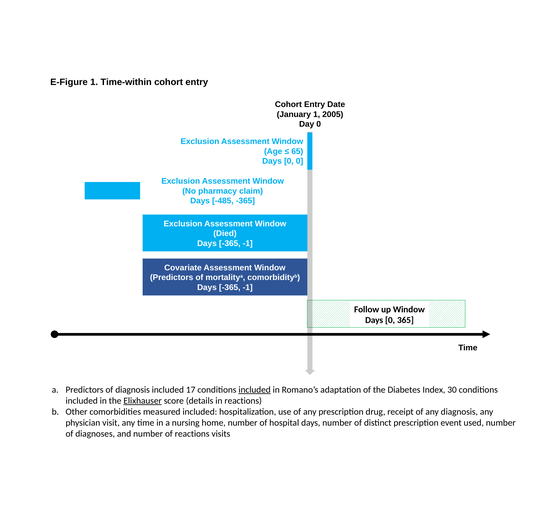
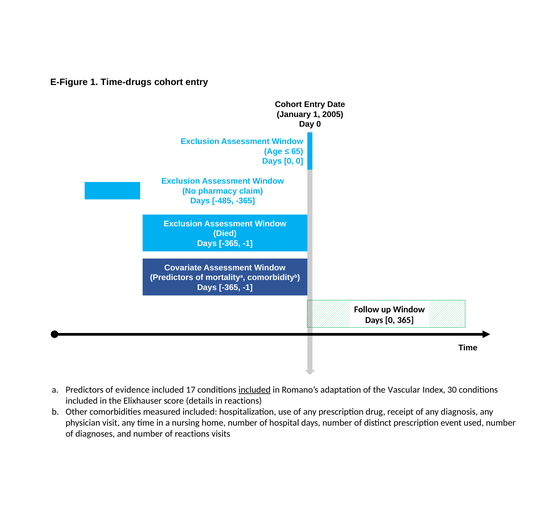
Time-within: Time-within -> Time-drugs (126, 82)
of diagnosis: diagnosis -> evidence (132, 390)
Diabetes: Diabetes -> Vascular (404, 390)
Elixhauser underline: present -> none (143, 401)
